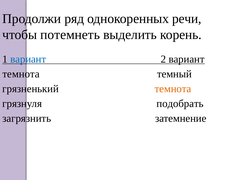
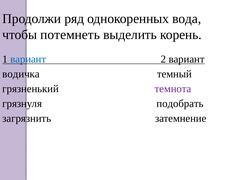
речи: речи -> вода (187, 19)
темнота: темнота -> водичка (21, 74)
темнота colour: orange -> purple (173, 89)
